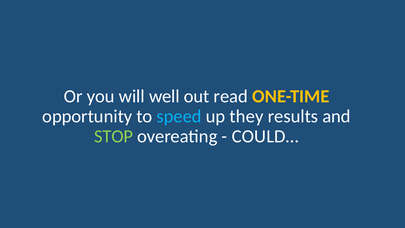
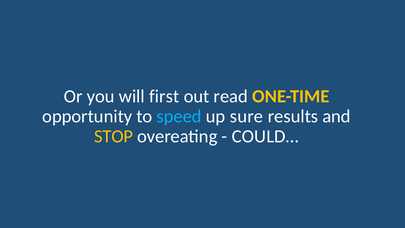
well: well -> first (164, 96)
they: they -> sure (247, 116)
STOP colour: light green -> yellow (114, 136)
